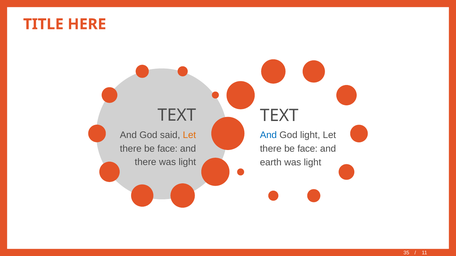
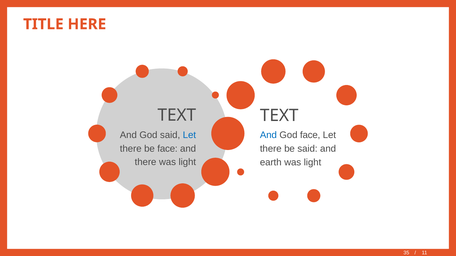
Let colour: orange -> blue (189, 135)
God light: light -> face (310, 135)
face: face -> said (307, 149)
